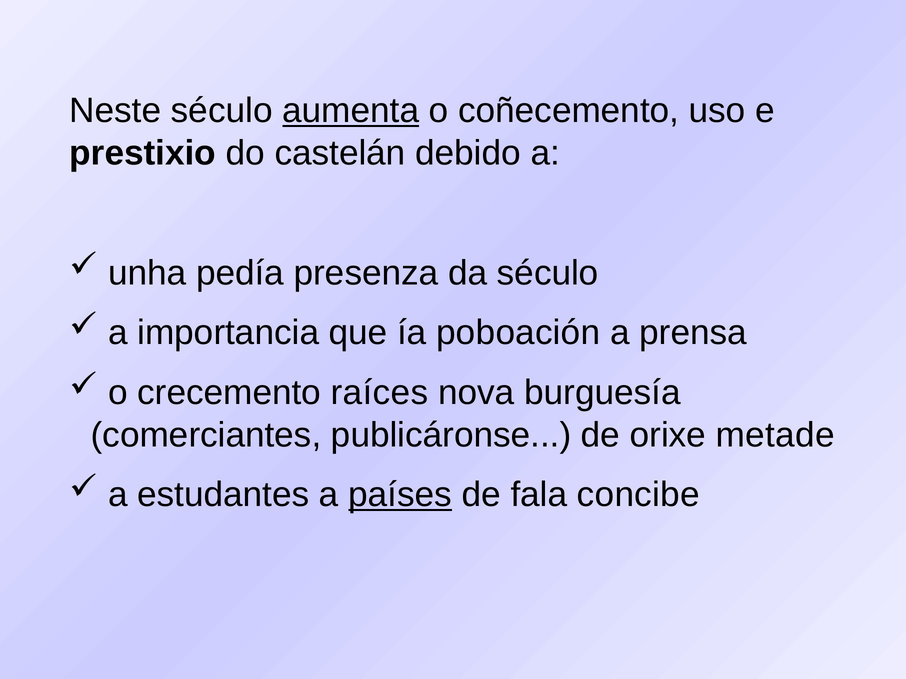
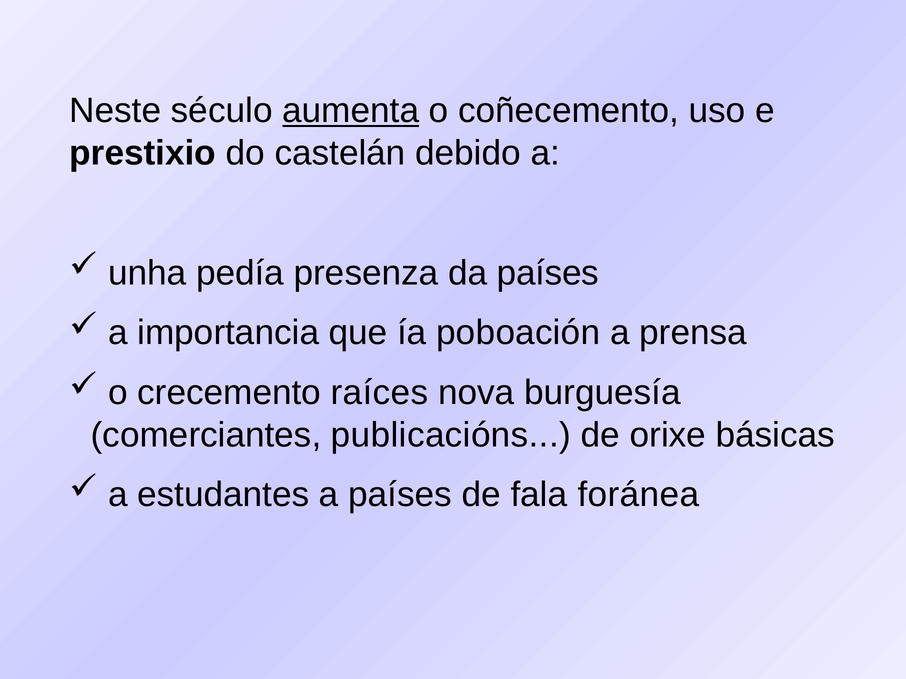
da século: século -> países (548, 273)
publicáronse: publicáronse -> publicacións (451, 435)
metade: metade -> básicas (775, 435)
países underline: present -> none (400, 495)
concibe: concibe -> foránea (638, 495)
